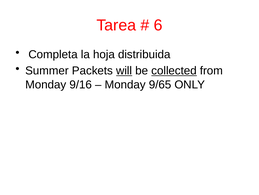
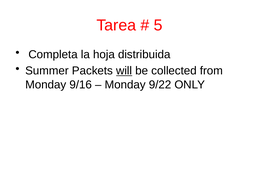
6: 6 -> 5 (158, 25)
collected underline: present -> none (174, 70)
9/65: 9/65 -> 9/22 (160, 84)
